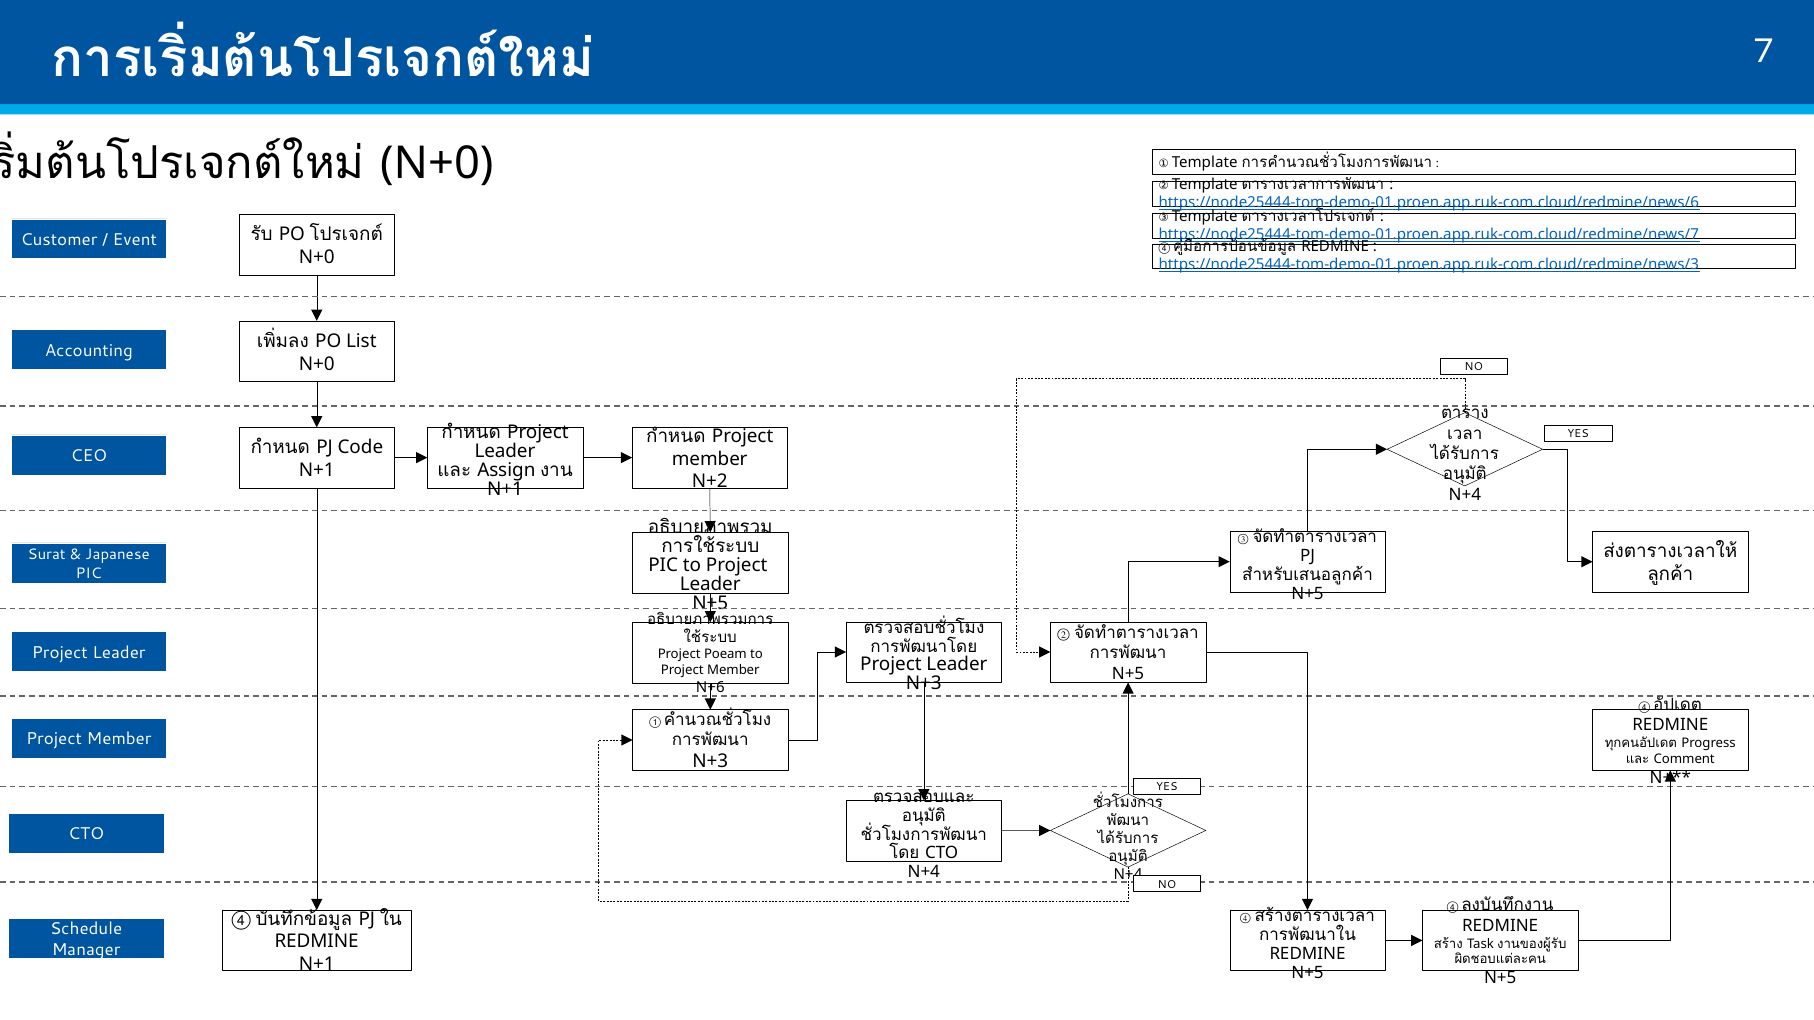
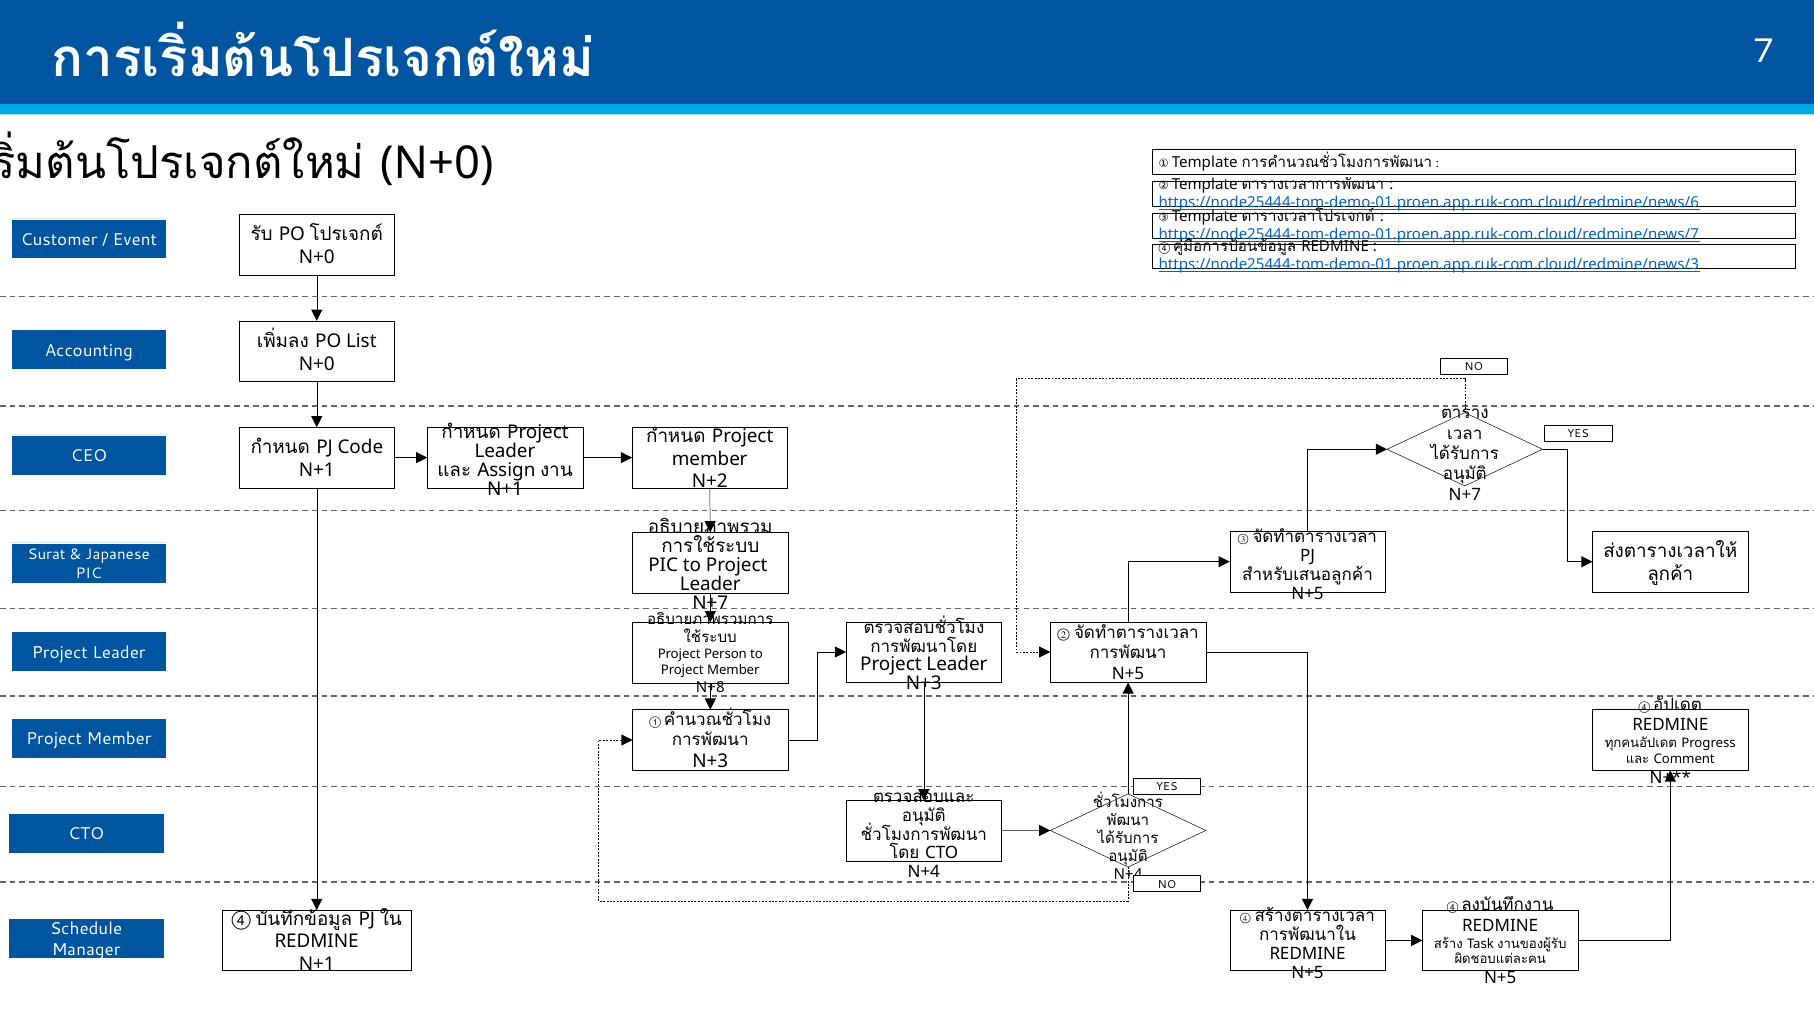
N+4: N+4 -> N+7 (1465, 495)
N+5: N+5 -> N+7 (710, 603)
Poeam: Poeam -> Person (725, 655)
N+6: N+6 -> N+8 (710, 688)
